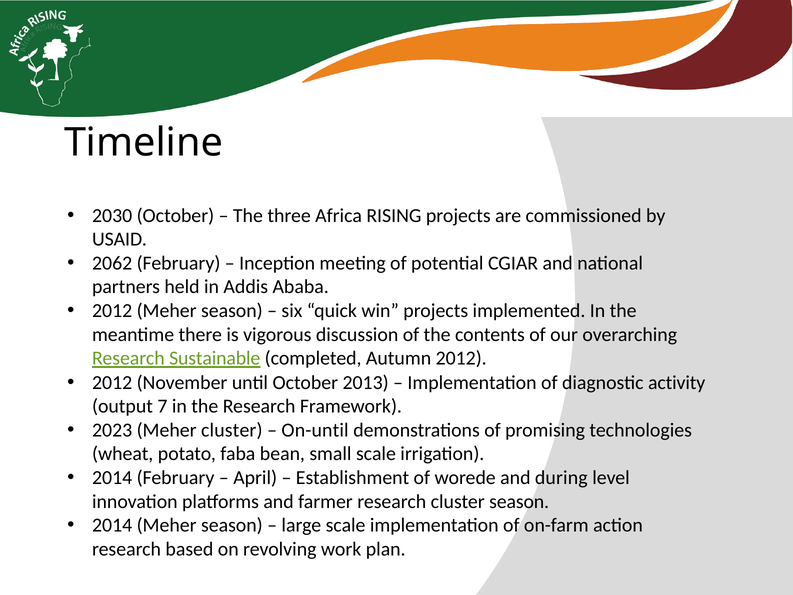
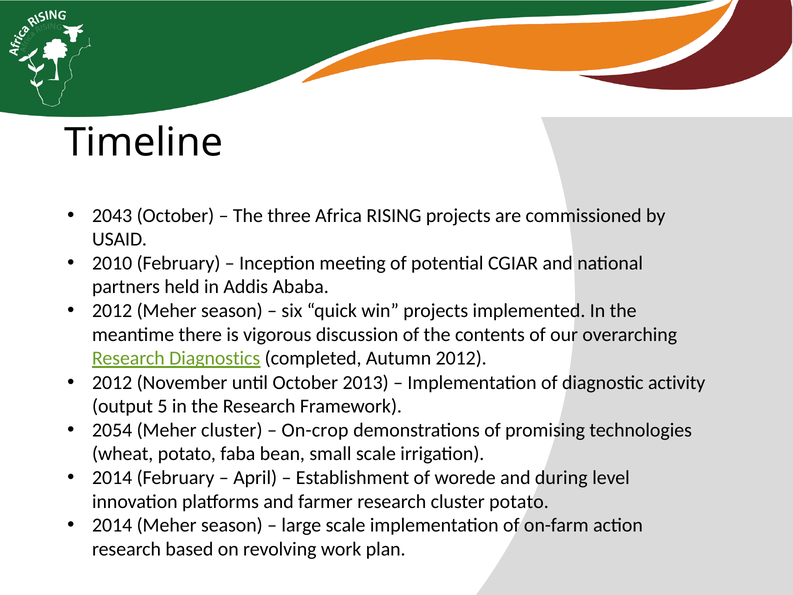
2030: 2030 -> 2043 (112, 215)
2062: 2062 -> 2010 (112, 263)
Sustainable: Sustainable -> Diagnostics (215, 358)
7: 7 -> 5 (162, 406)
2023: 2023 -> 2054 (112, 430)
On-until: On-until -> On-crop (315, 430)
cluster season: season -> potato (519, 501)
